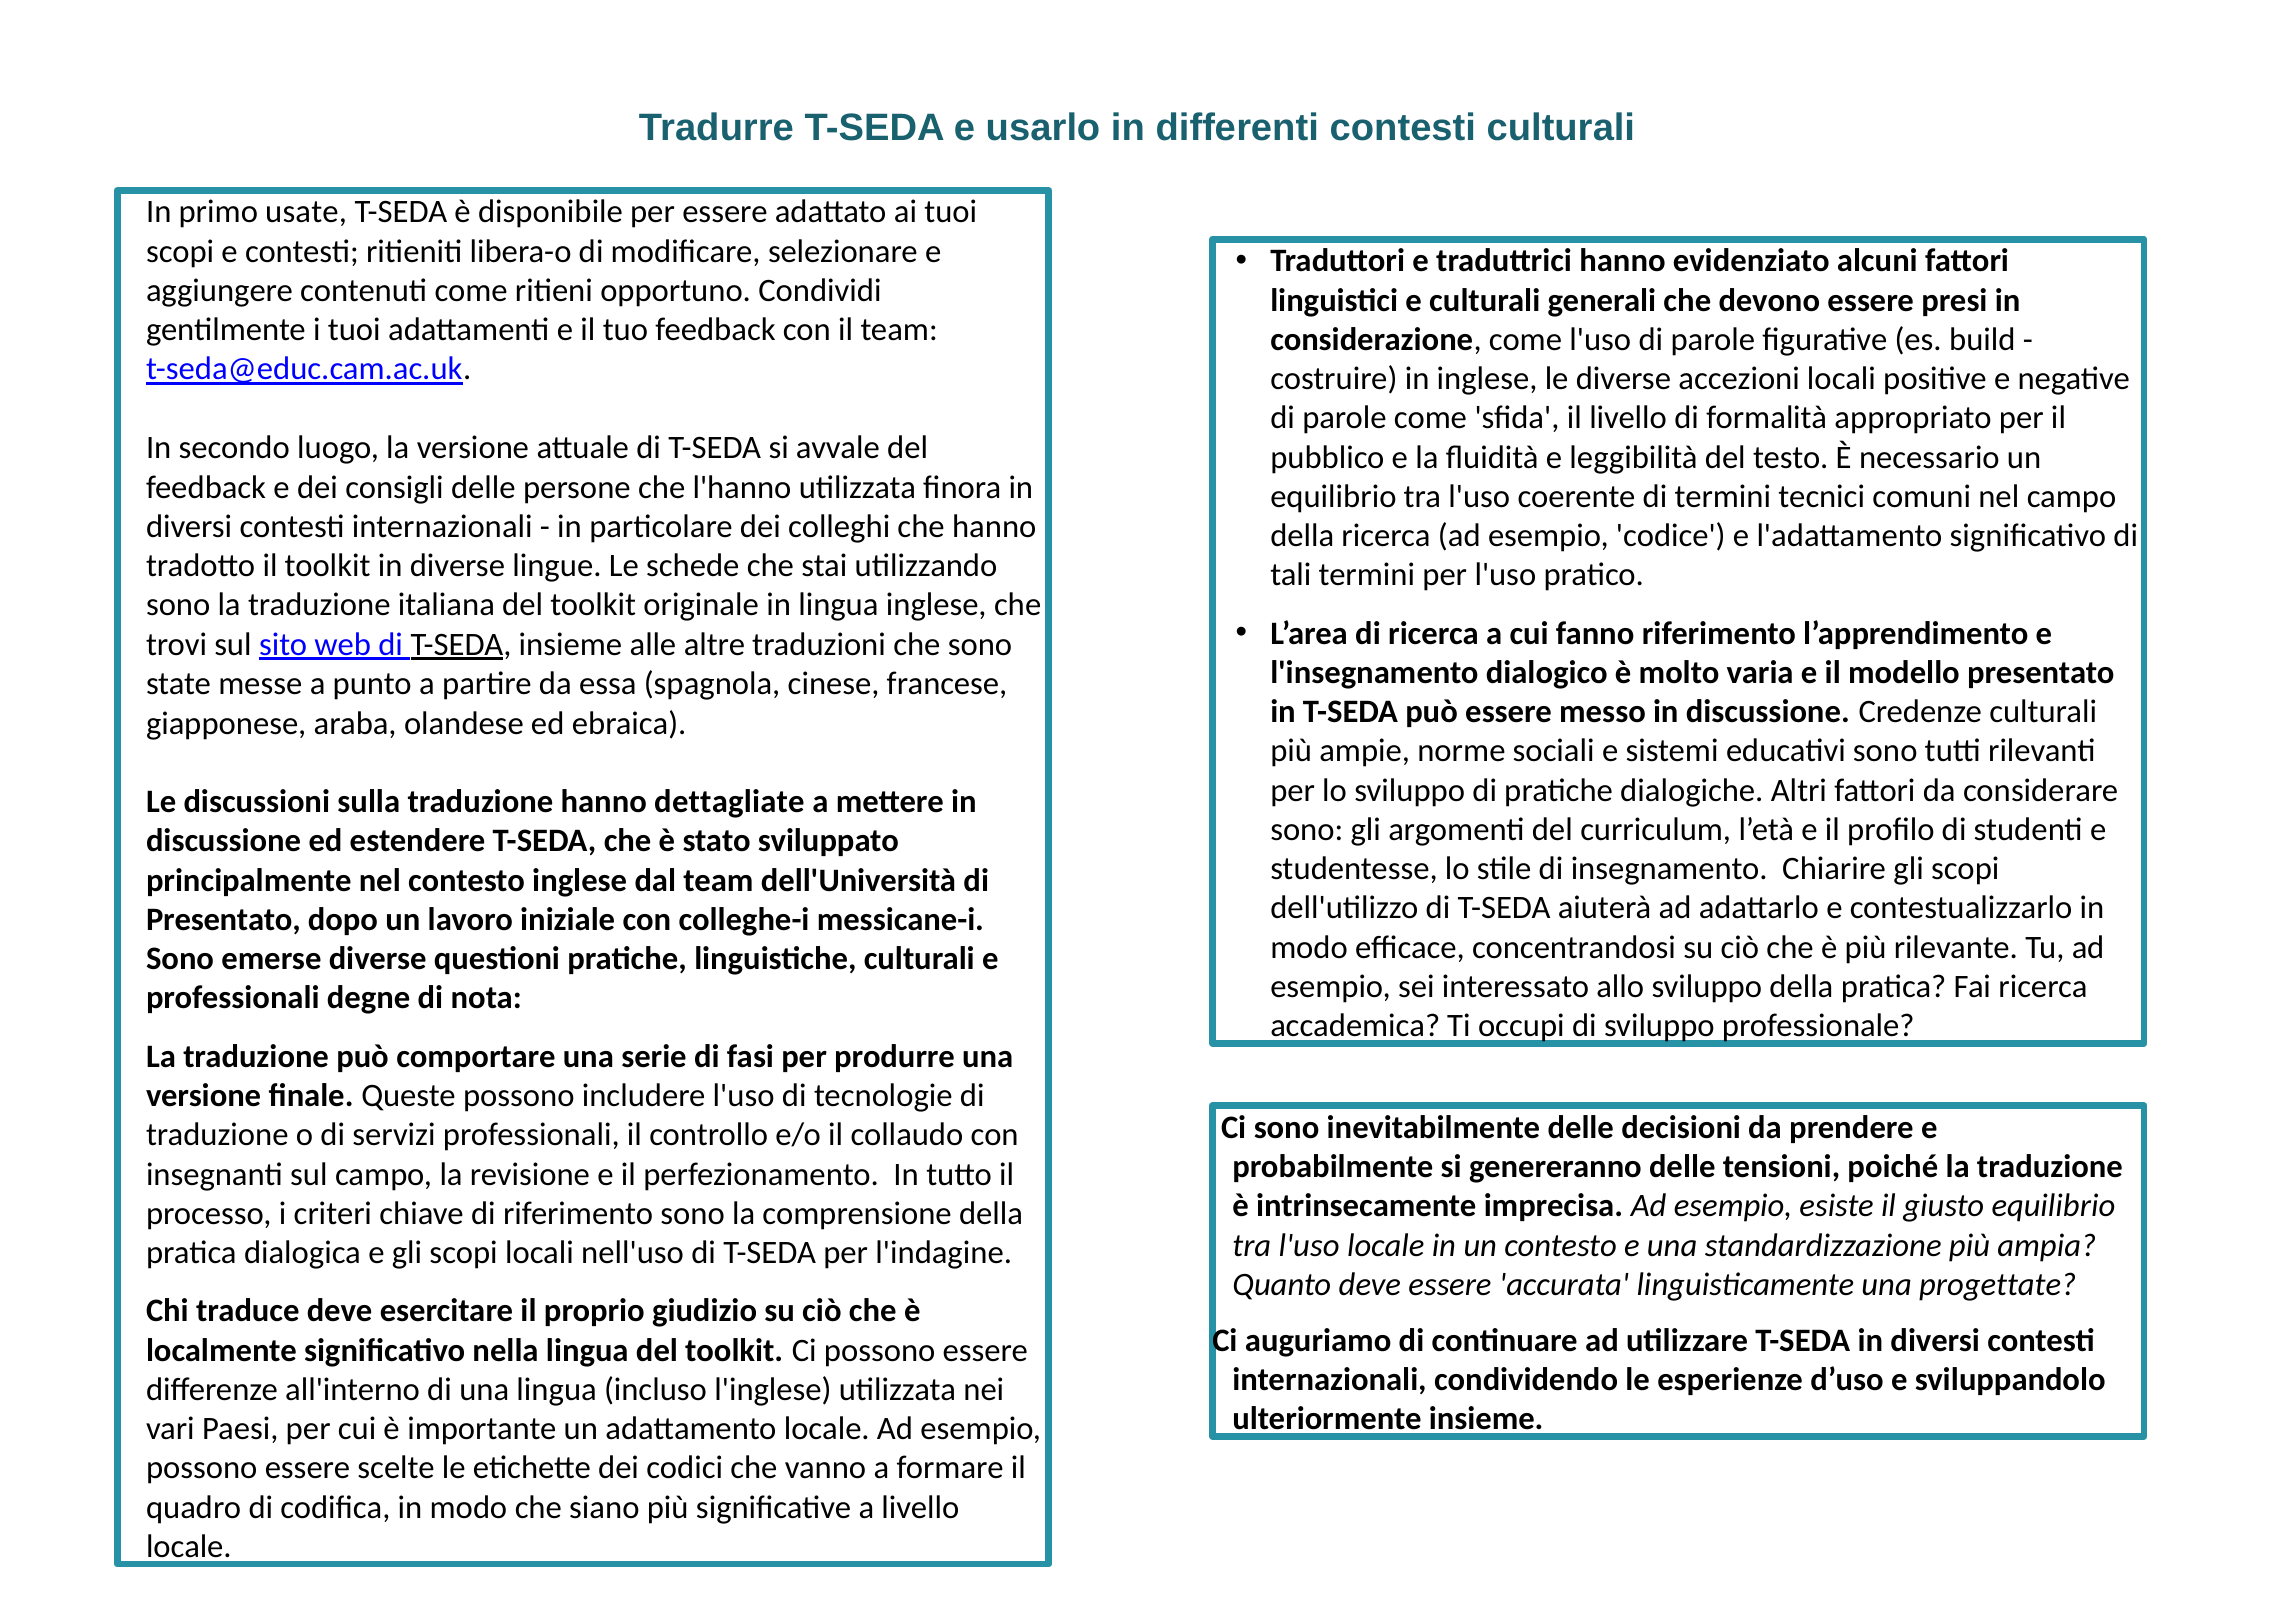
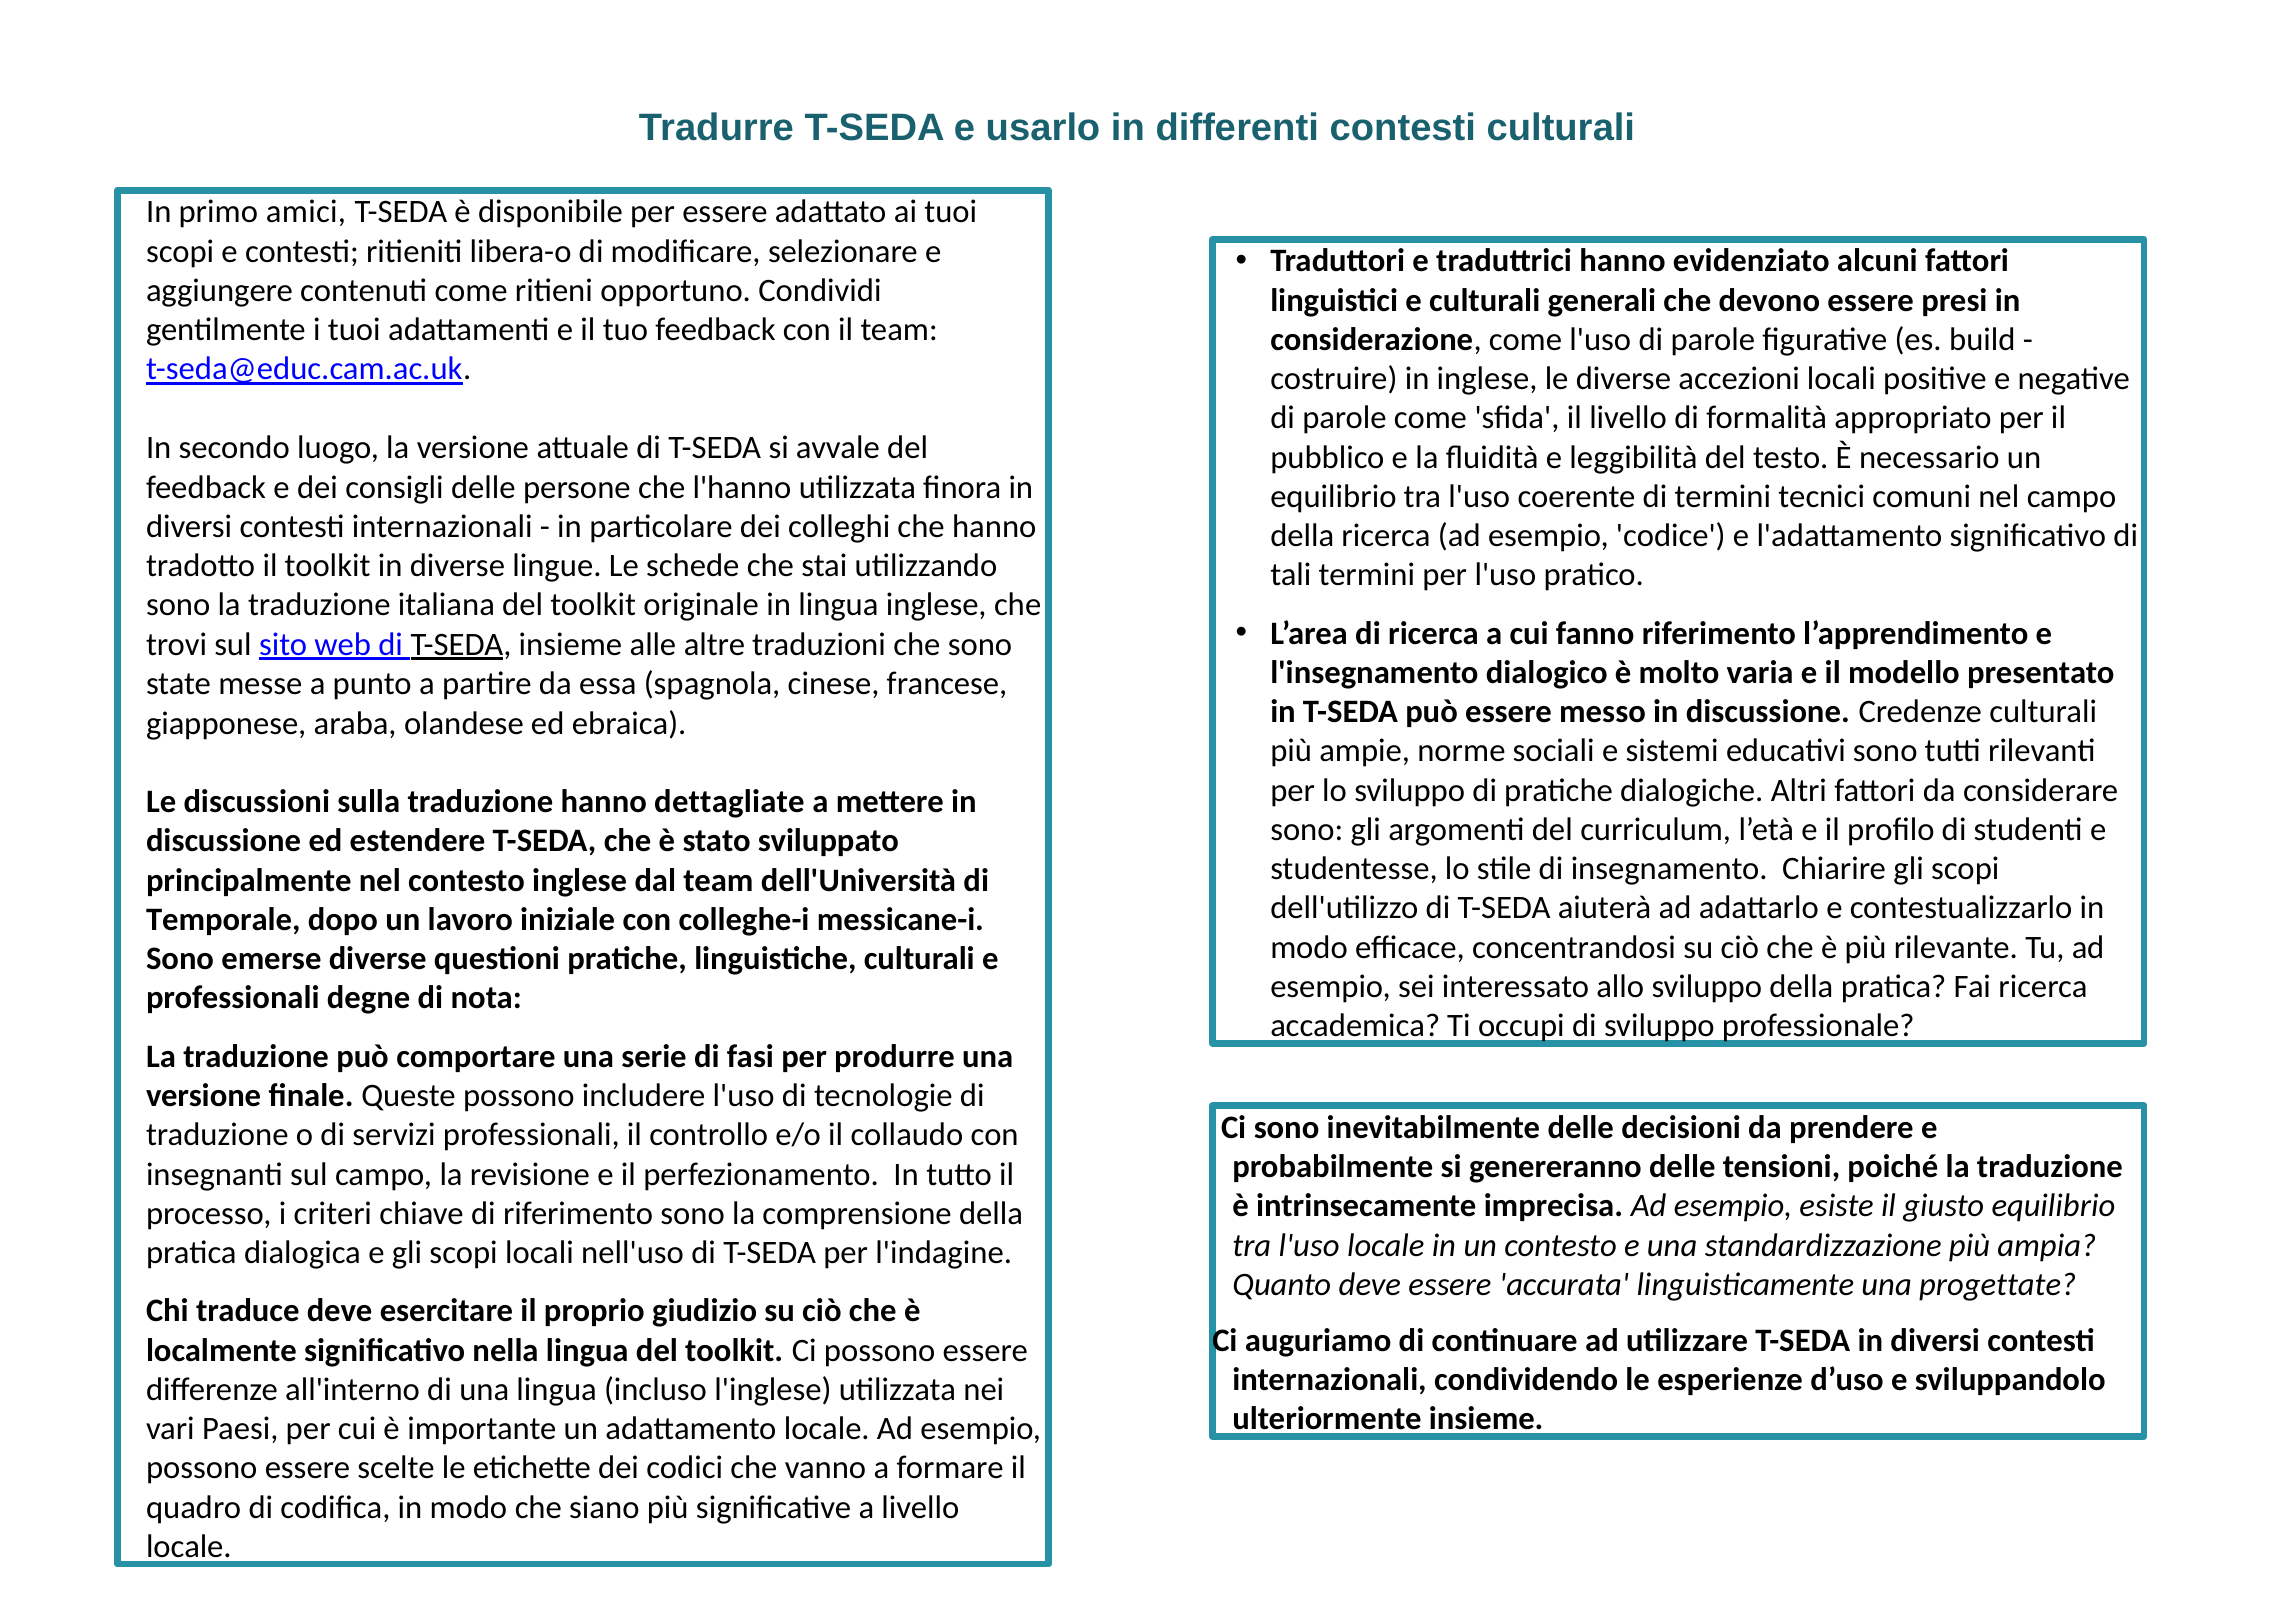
usate: usate -> amici (306, 212)
Presentato: Presentato -> Temporale (223, 919)
